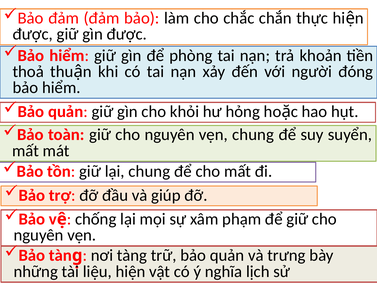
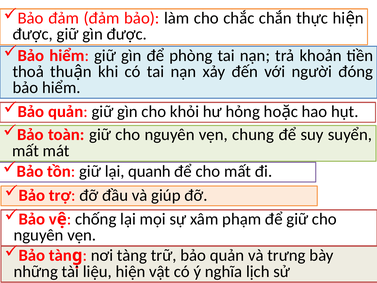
lại chung: chung -> quanh (149, 171)
